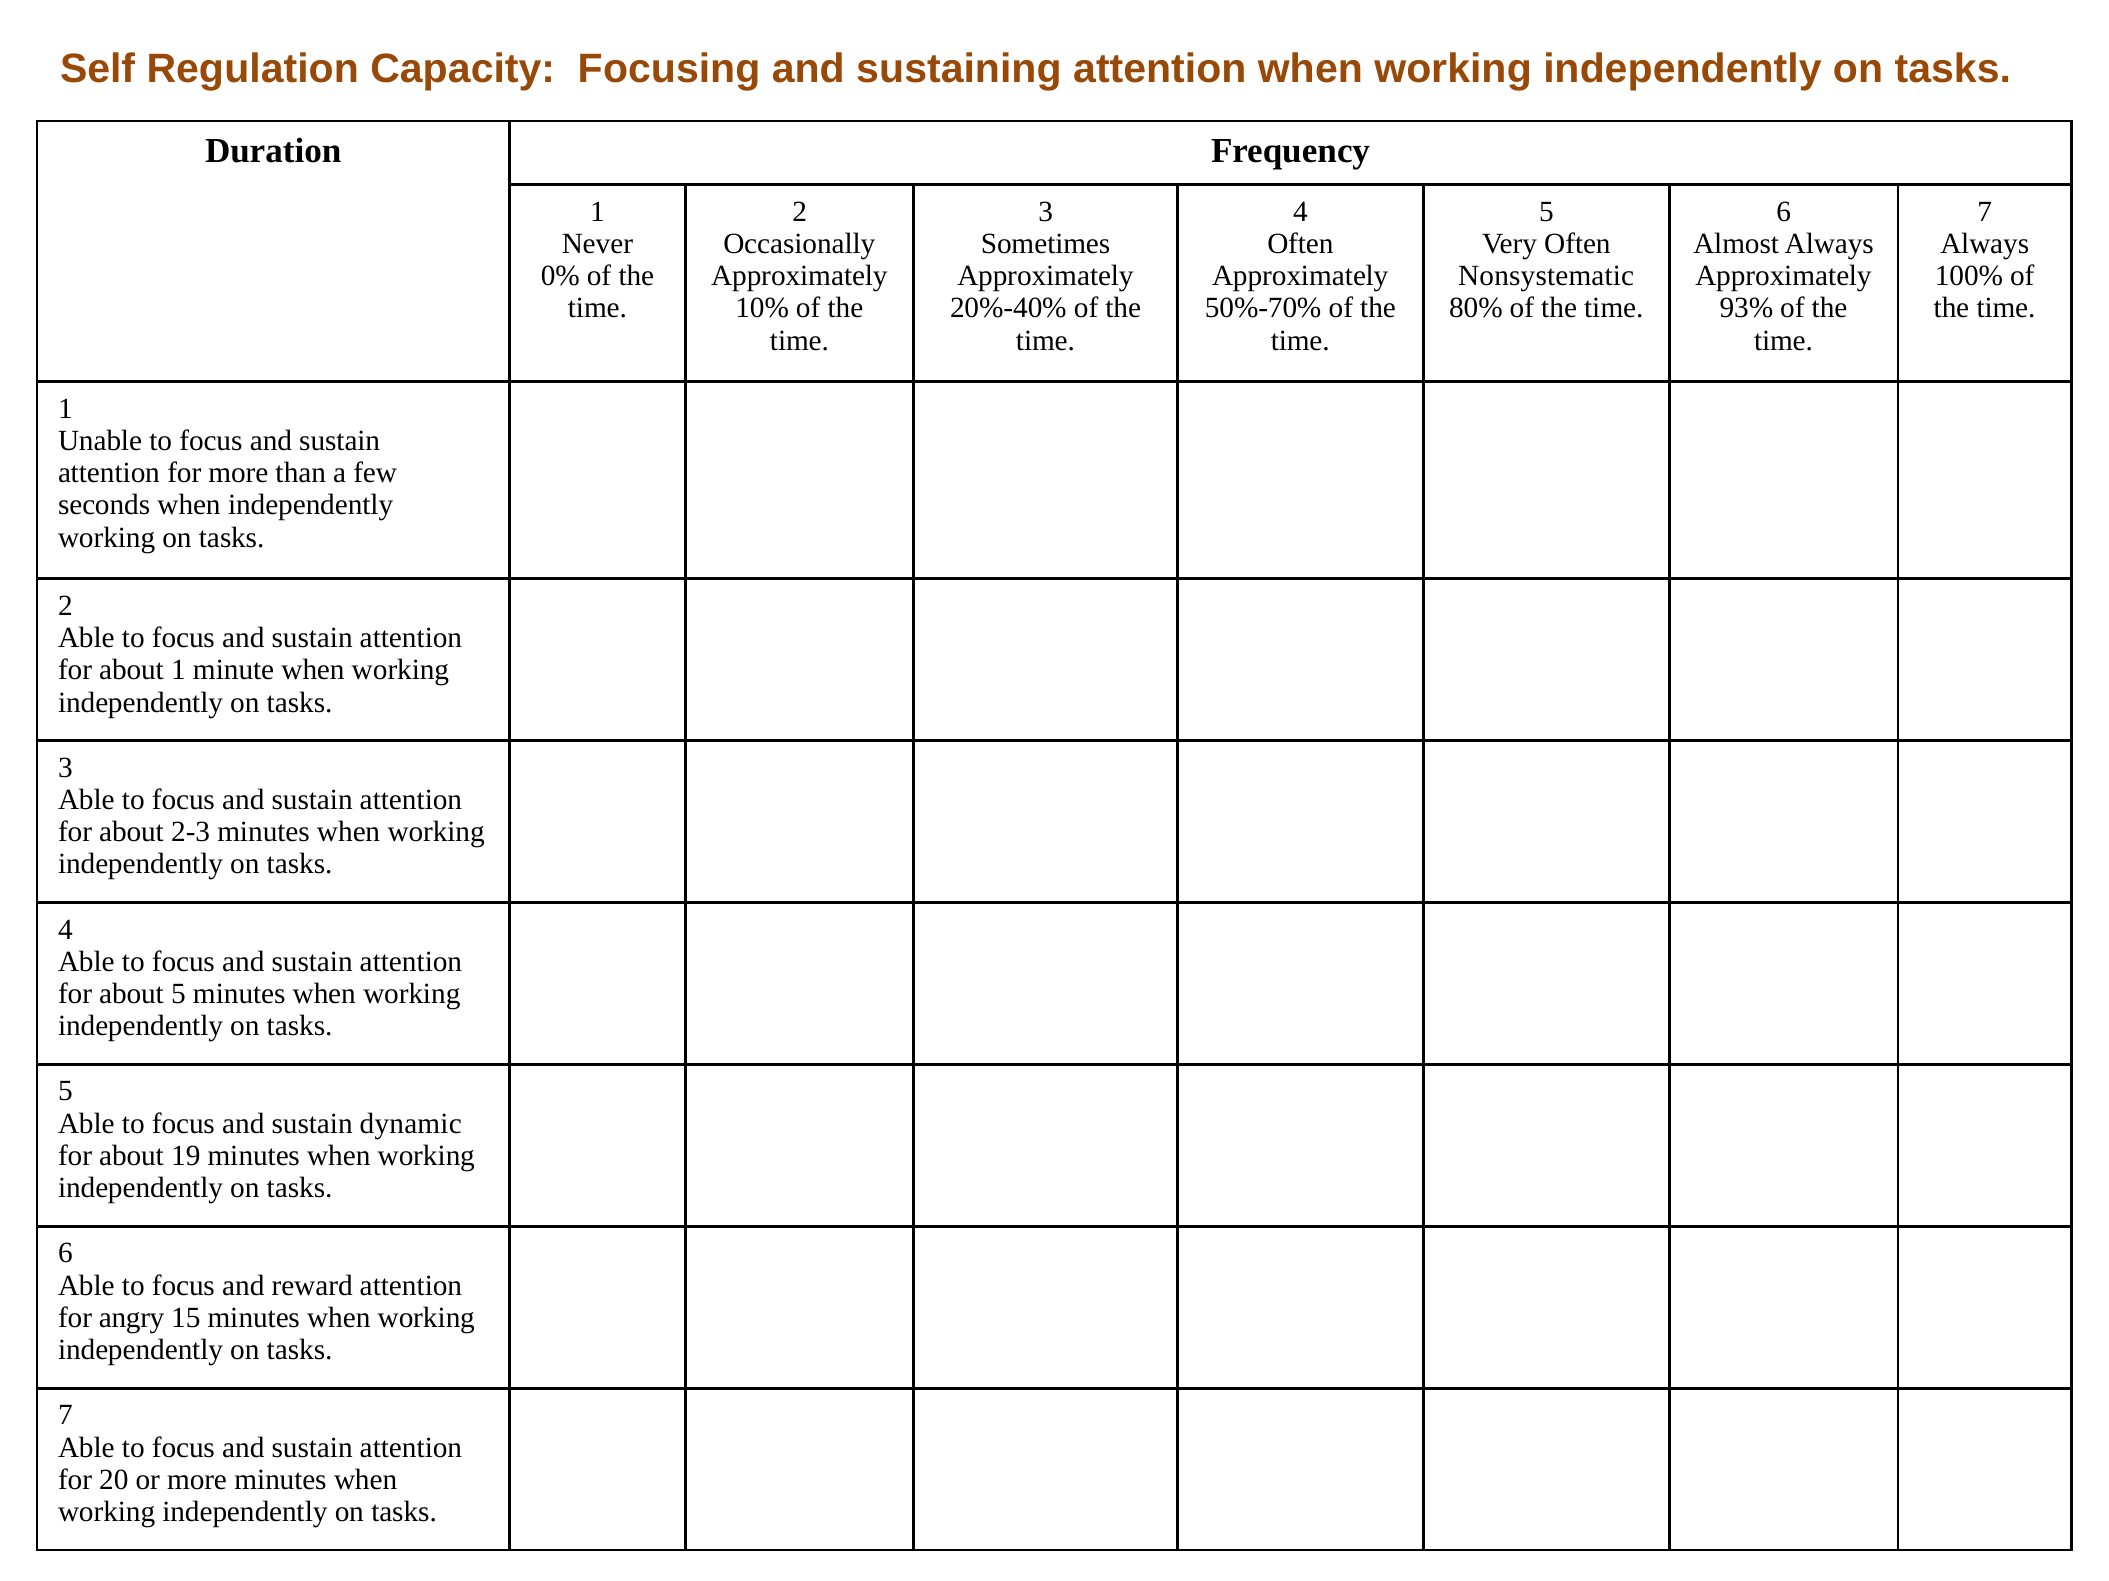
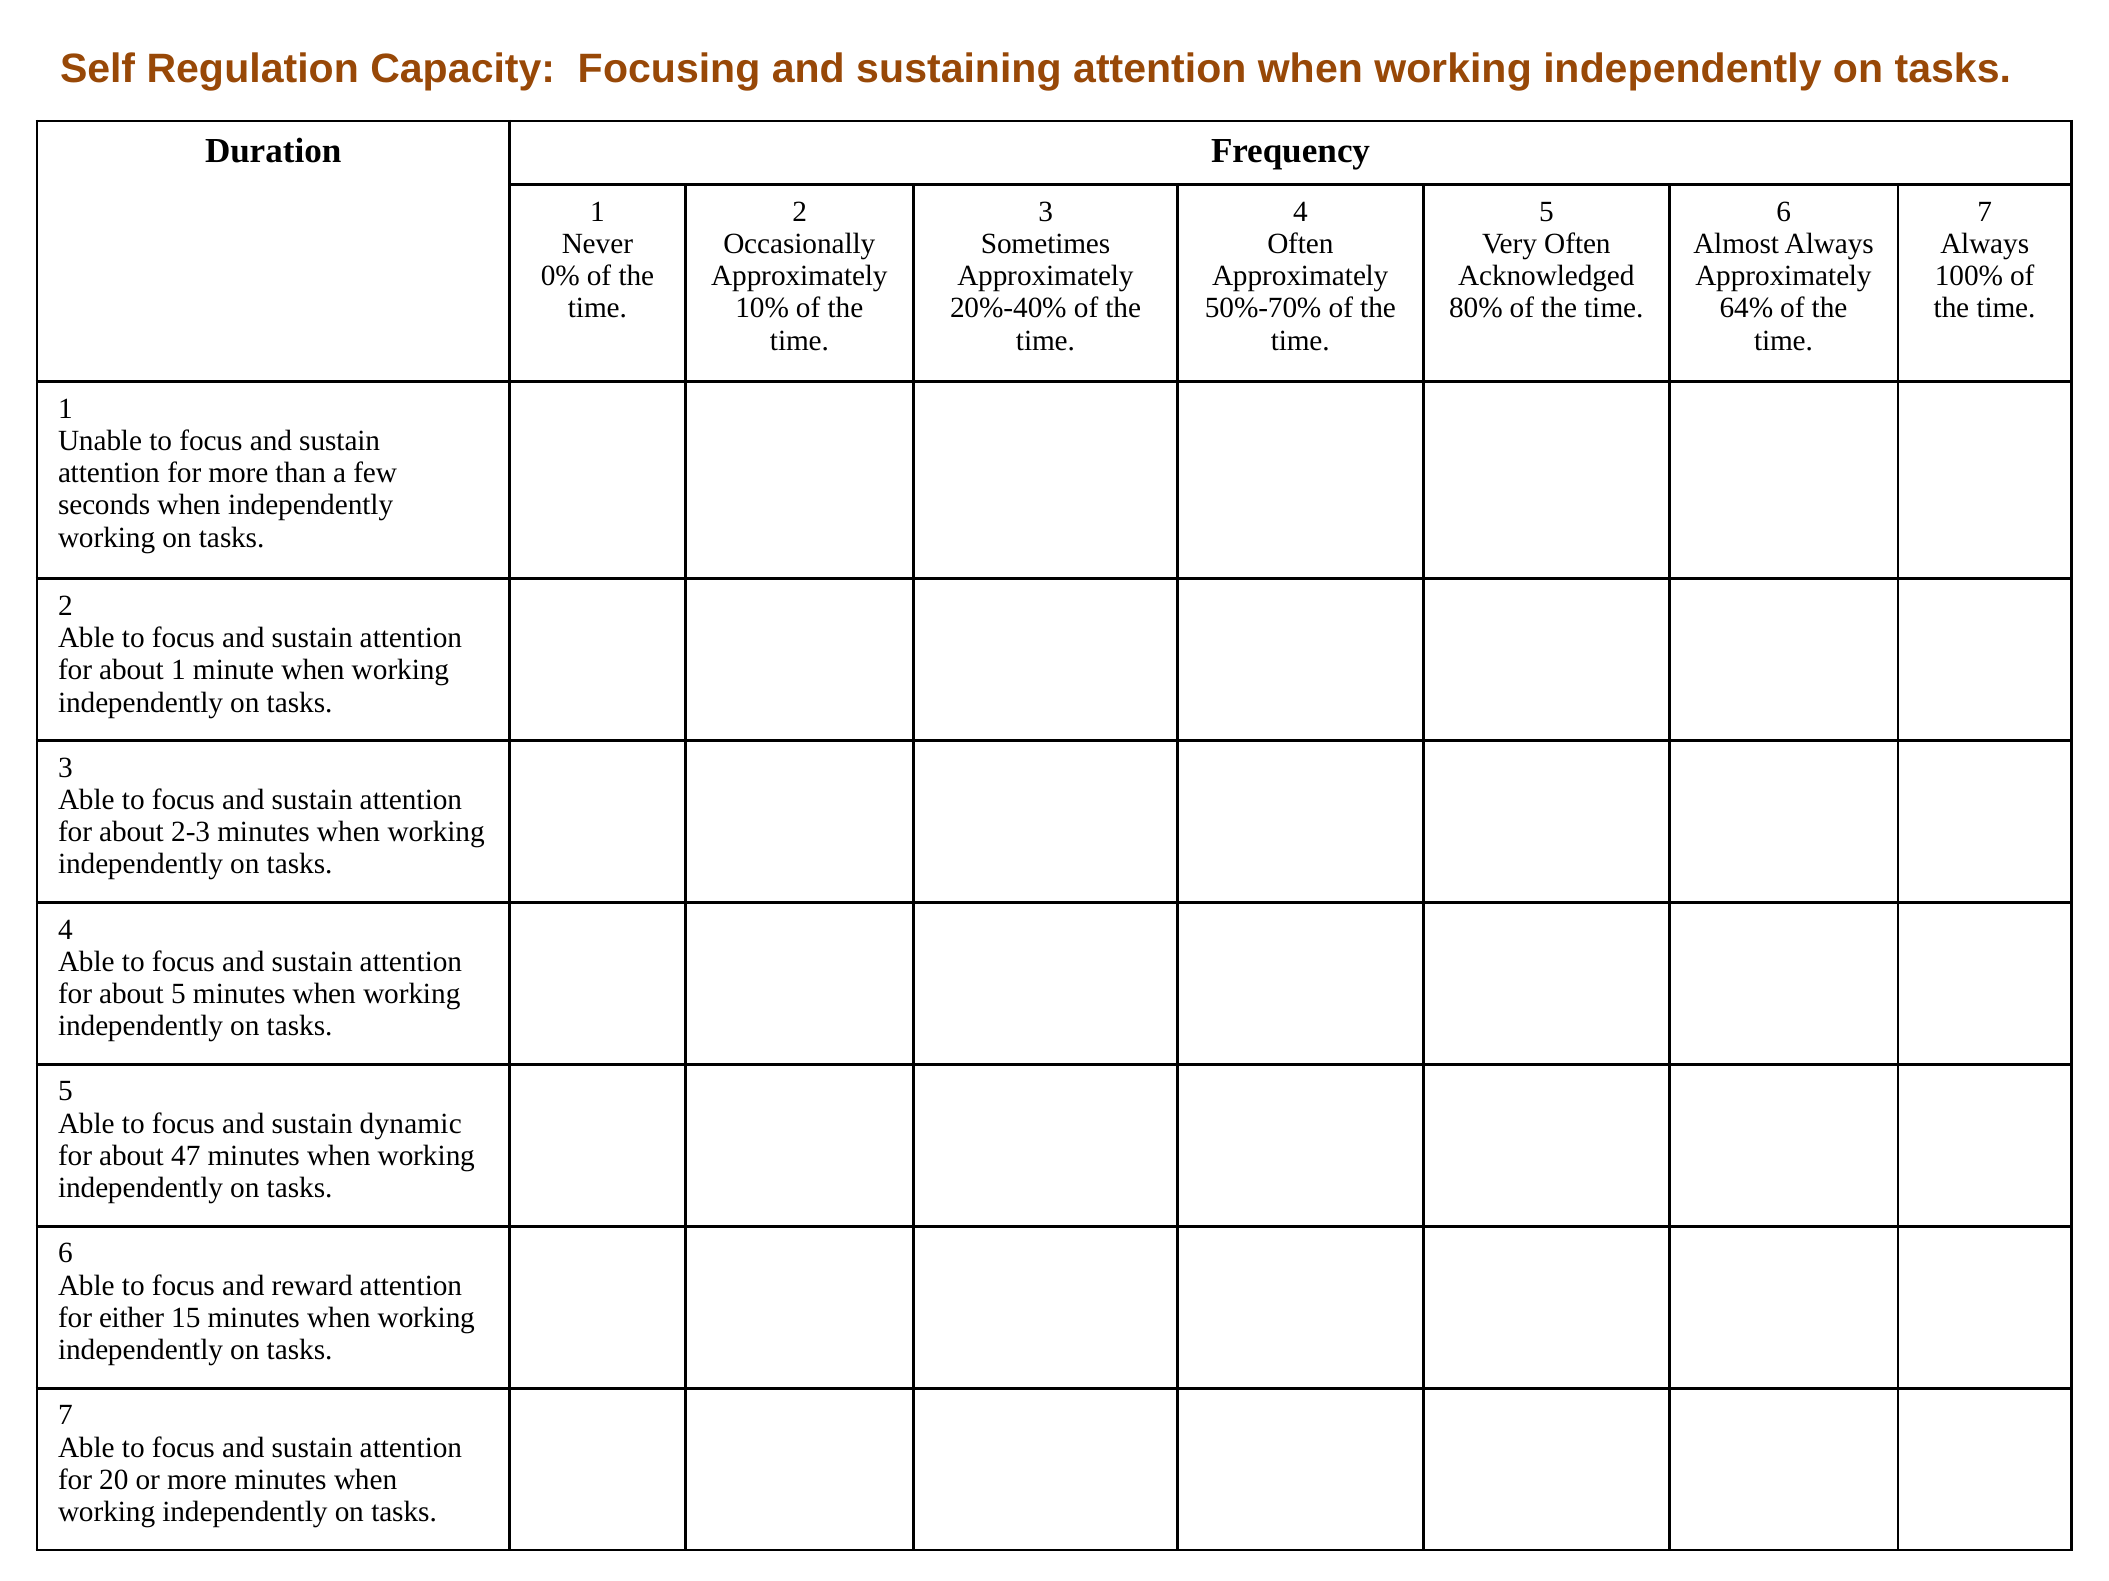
Nonsystematic: Nonsystematic -> Acknowledged (1546, 276)
93%: 93% -> 64% (1746, 308)
19: 19 -> 47 (186, 1156)
angry: angry -> either (132, 1318)
